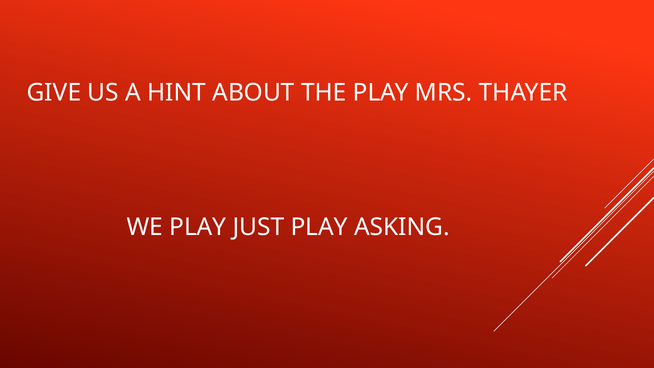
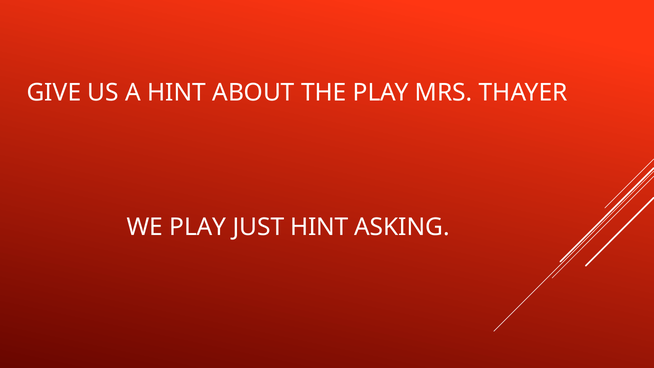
JUST PLAY: PLAY -> HINT (319, 227)
